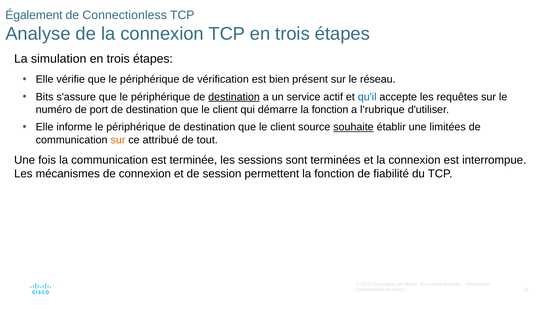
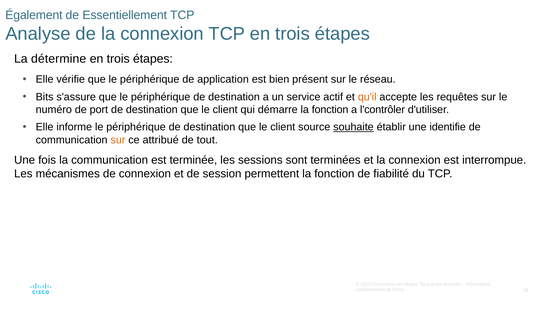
Connectionless: Connectionless -> Essentiellement (125, 15)
simulation: simulation -> détermine (59, 59)
vérification: vérification -> application (223, 79)
destination underline: present -> none (234, 97)
qu'il colour: blue -> orange (367, 97)
l'rubrique: l'rubrique -> l'contrôler (383, 110)
limitées: limitées -> identifie (448, 127)
